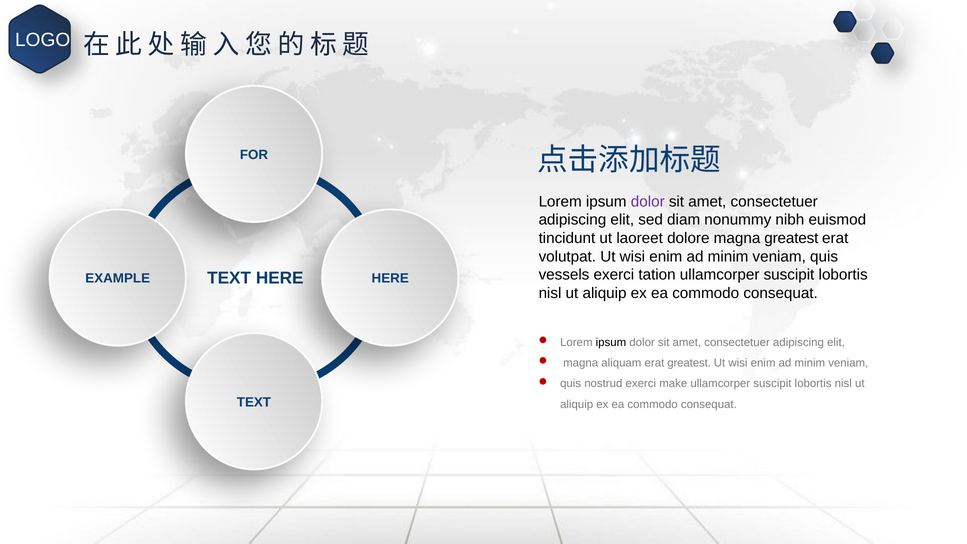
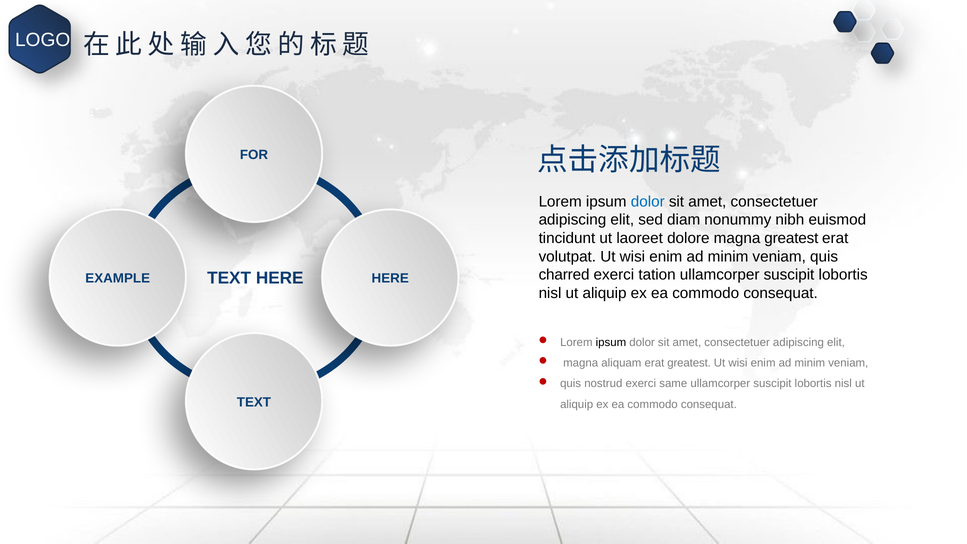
dolor colour: purple -> blue (648, 201)
vessels: vessels -> charred (564, 275)
make: make -> same (673, 384)
